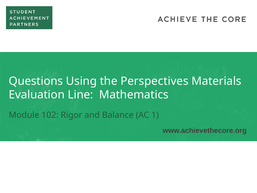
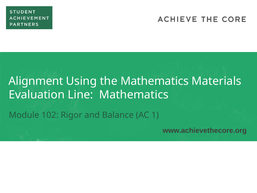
Questions: Questions -> Alignment (36, 81)
the Perspectives: Perspectives -> Mathematics (155, 81)
